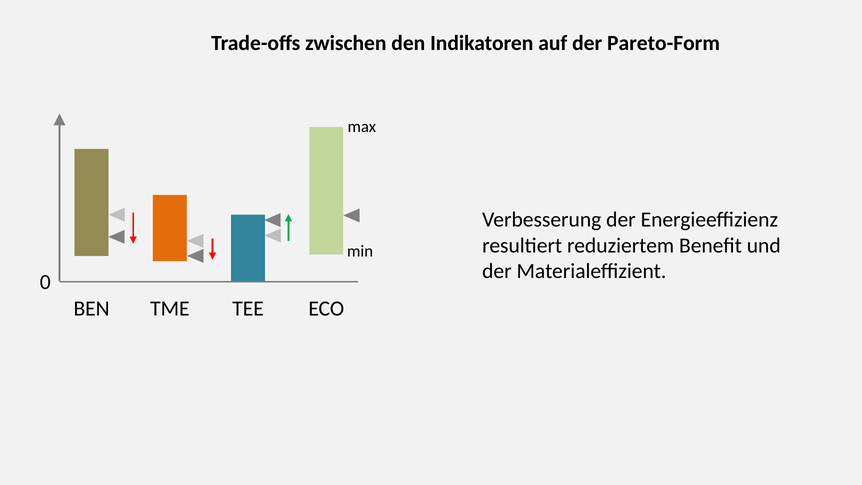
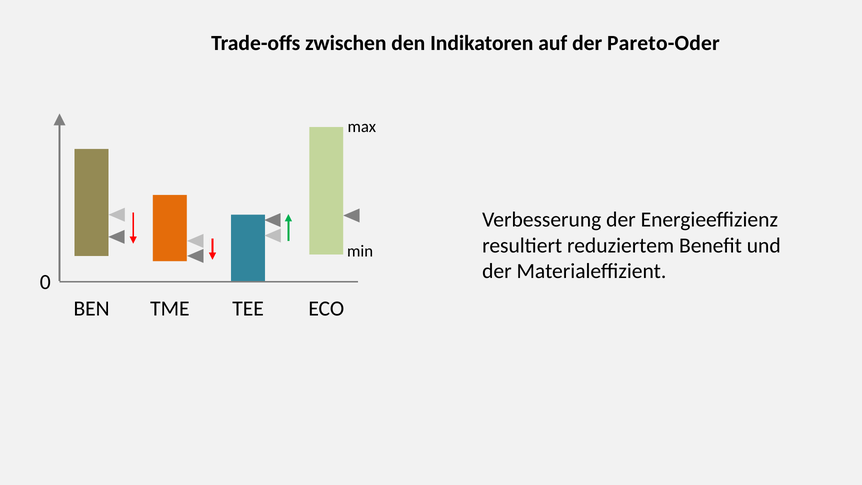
Pareto-Form: Pareto-Form -> Pareto-Oder (663, 43)
